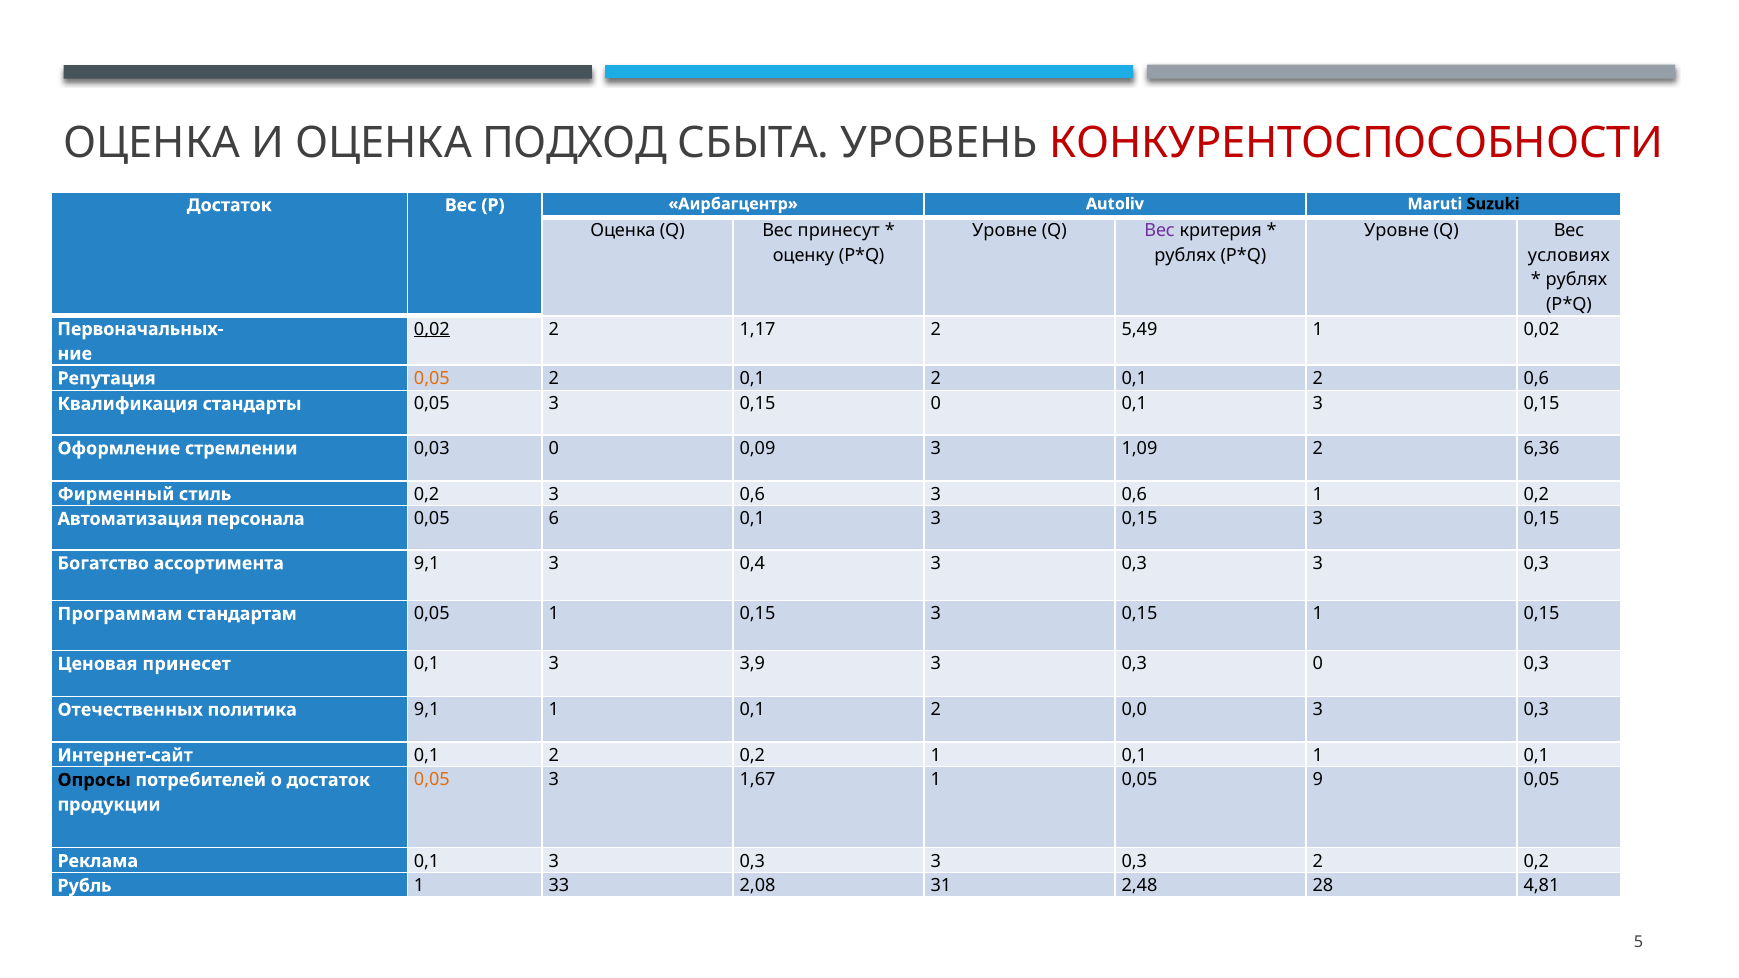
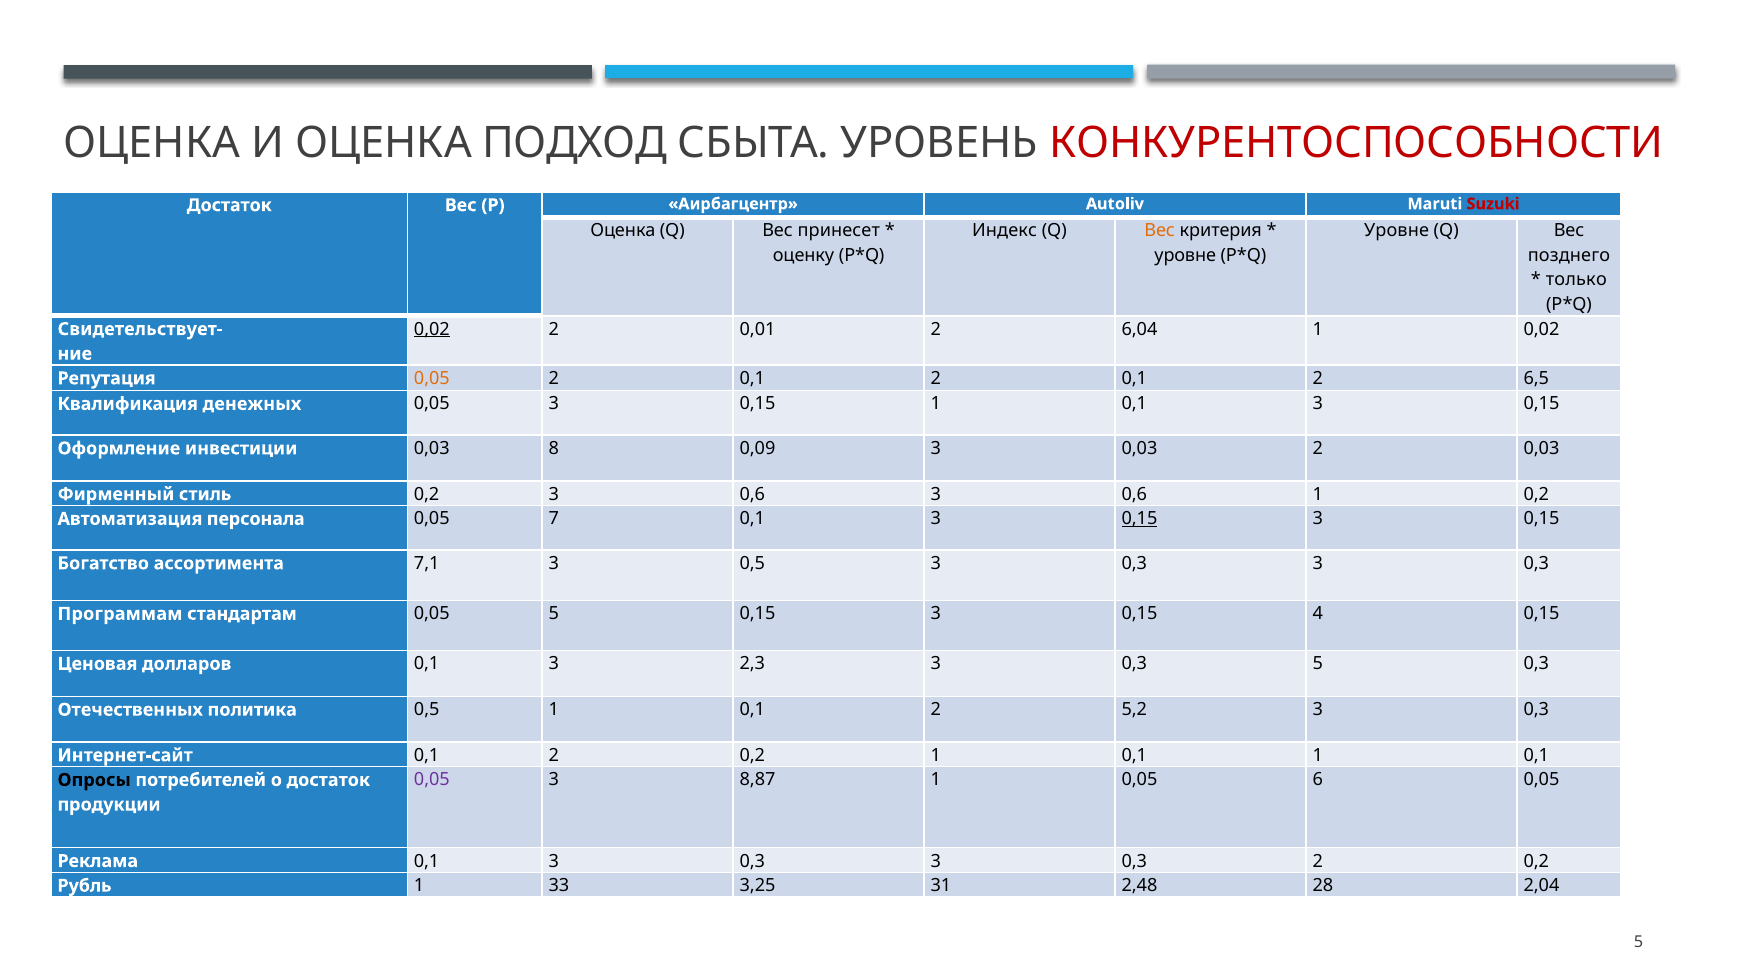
Suzuki colour: black -> red (1493, 204)
принесут: принесут -> принесет (839, 231)
Уровне: Уровне -> Индекс (1005, 231)
Вес colour: purple -> orange (1160, 231)
рублях: рублях -> уровне (1185, 255)
условиях: условиях -> позднего (1569, 255)
рублях: рублях -> только (1576, 280)
1,17: 1,17 -> 0,01 (758, 329)
5,49: 5,49 -> 6,04 (1140, 329)
Первоначальных-: Первоначальных- -> Свидетельствует- (140, 329)
2 0,6: 0,6 -> 6,5 (1536, 378)
стандарты: стандарты -> денежных (252, 404)
0,15 0: 0 -> 1 (936, 404)
стремлении: стремлении -> инвестиции (241, 448)
0,03 0: 0 -> 8 (554, 448)
3 1,09: 1,09 -> 0,03 (1140, 448)
2 6,36: 6,36 -> 0,03 (1542, 448)
6: 6 -> 7 (554, 519)
0,15 underline: none -> present (1140, 519)
ассортимента 9,1: 9,1 -> 7,1 (427, 563)
3 0,4: 0,4 -> 0,5 (752, 563)
0,05 1: 1 -> 5 (554, 614)
0,15 1: 1 -> 4 (1318, 614)
принесет: принесет -> долларов (187, 664)
3,9: 3,9 -> 2,3 (752, 664)
0,3 0: 0 -> 5 (1318, 664)
политика 9,1: 9,1 -> 0,5 (427, 710)
0,0: 0,0 -> 5,2 (1134, 710)
0,05 colour: orange -> purple (432, 780)
1,67: 1,67 -> 8,87 (758, 780)
9: 9 -> 6 (1318, 780)
2,08: 2,08 -> 3,25 (758, 886)
4,81: 4,81 -> 2,04 (1542, 886)
